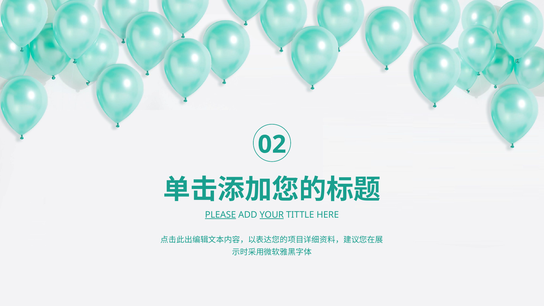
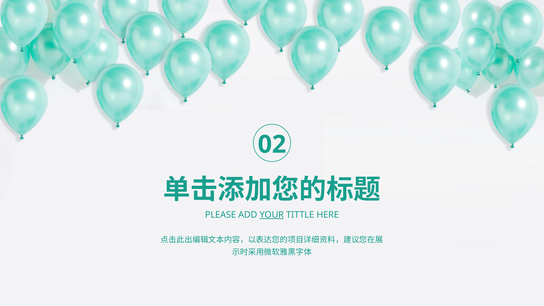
PLEASE underline: present -> none (220, 215)
